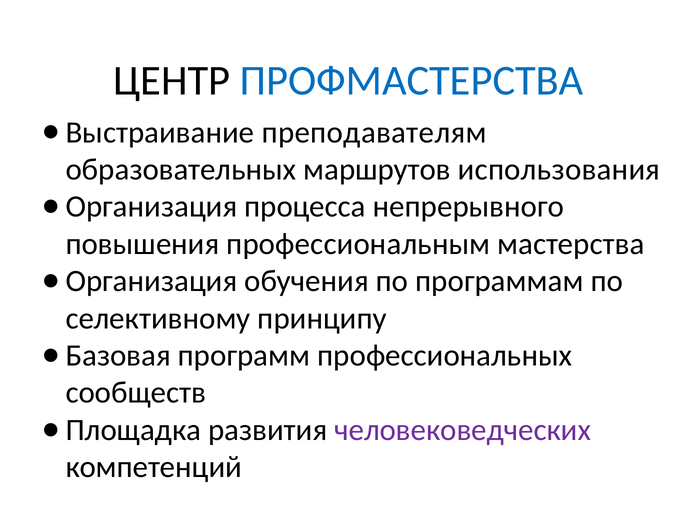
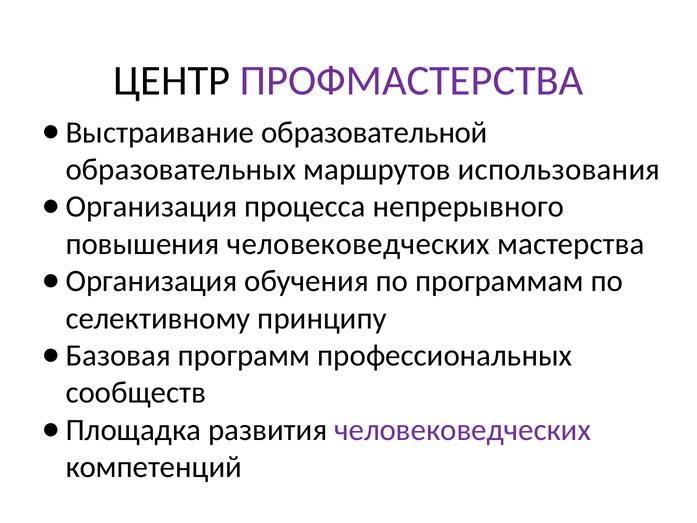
ПРОФМАСТЕРСТВА colour: blue -> purple (412, 81)
преподавателям: преподавателям -> образовательной (374, 132)
повышения профессиональным: профессиональным -> человековедческих (358, 244)
